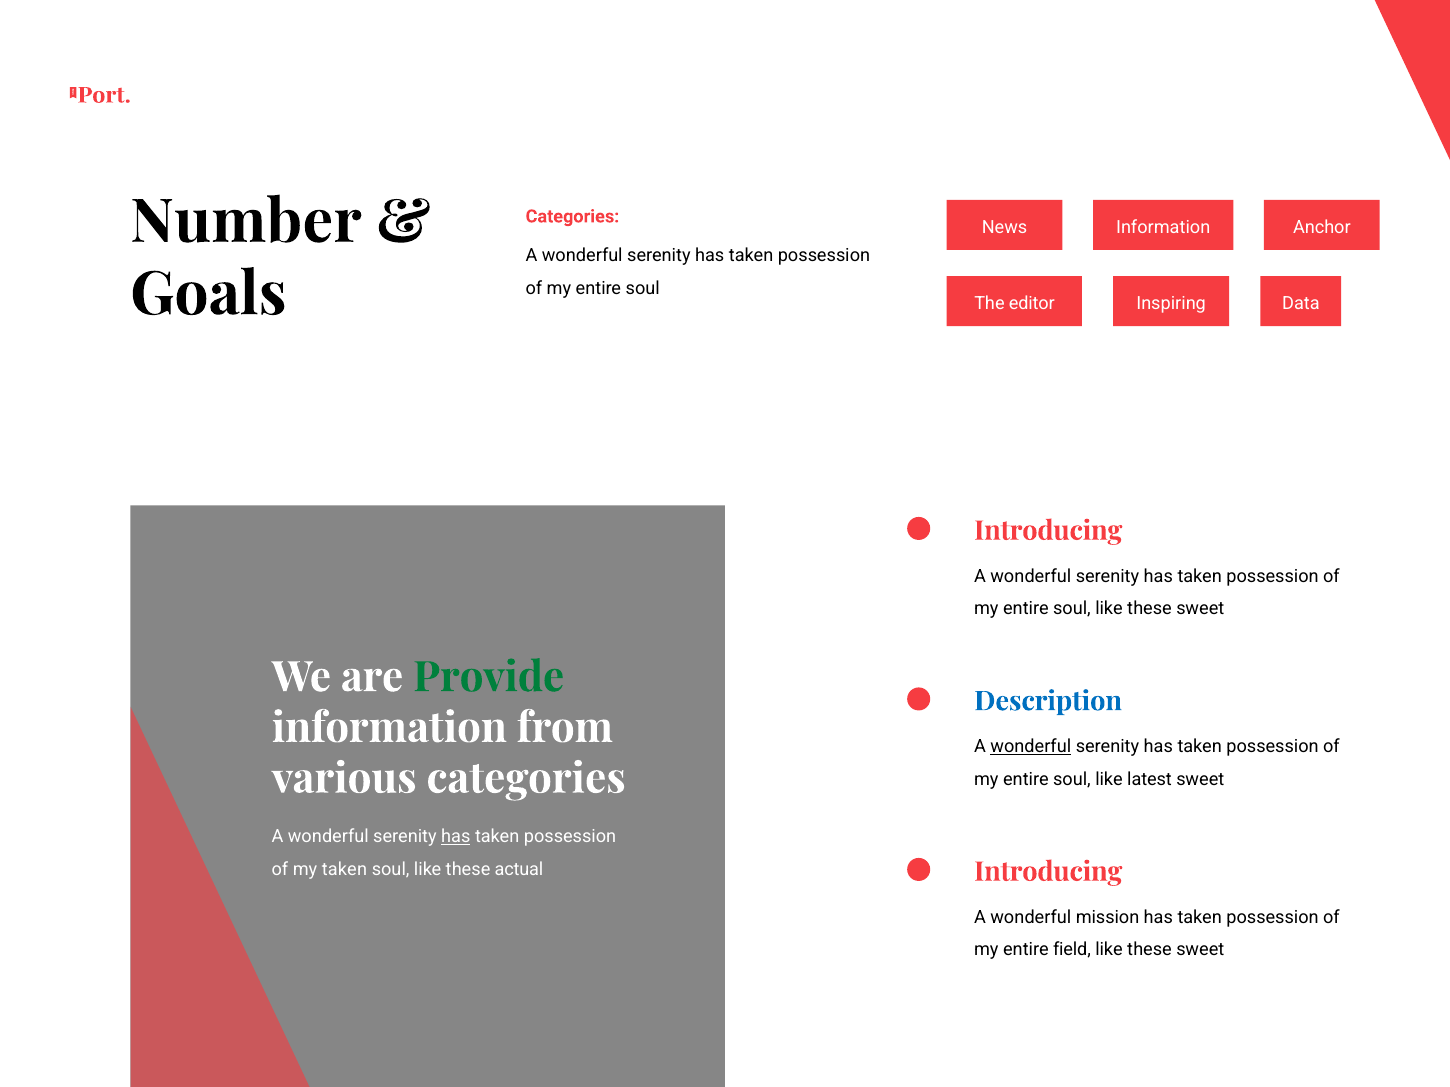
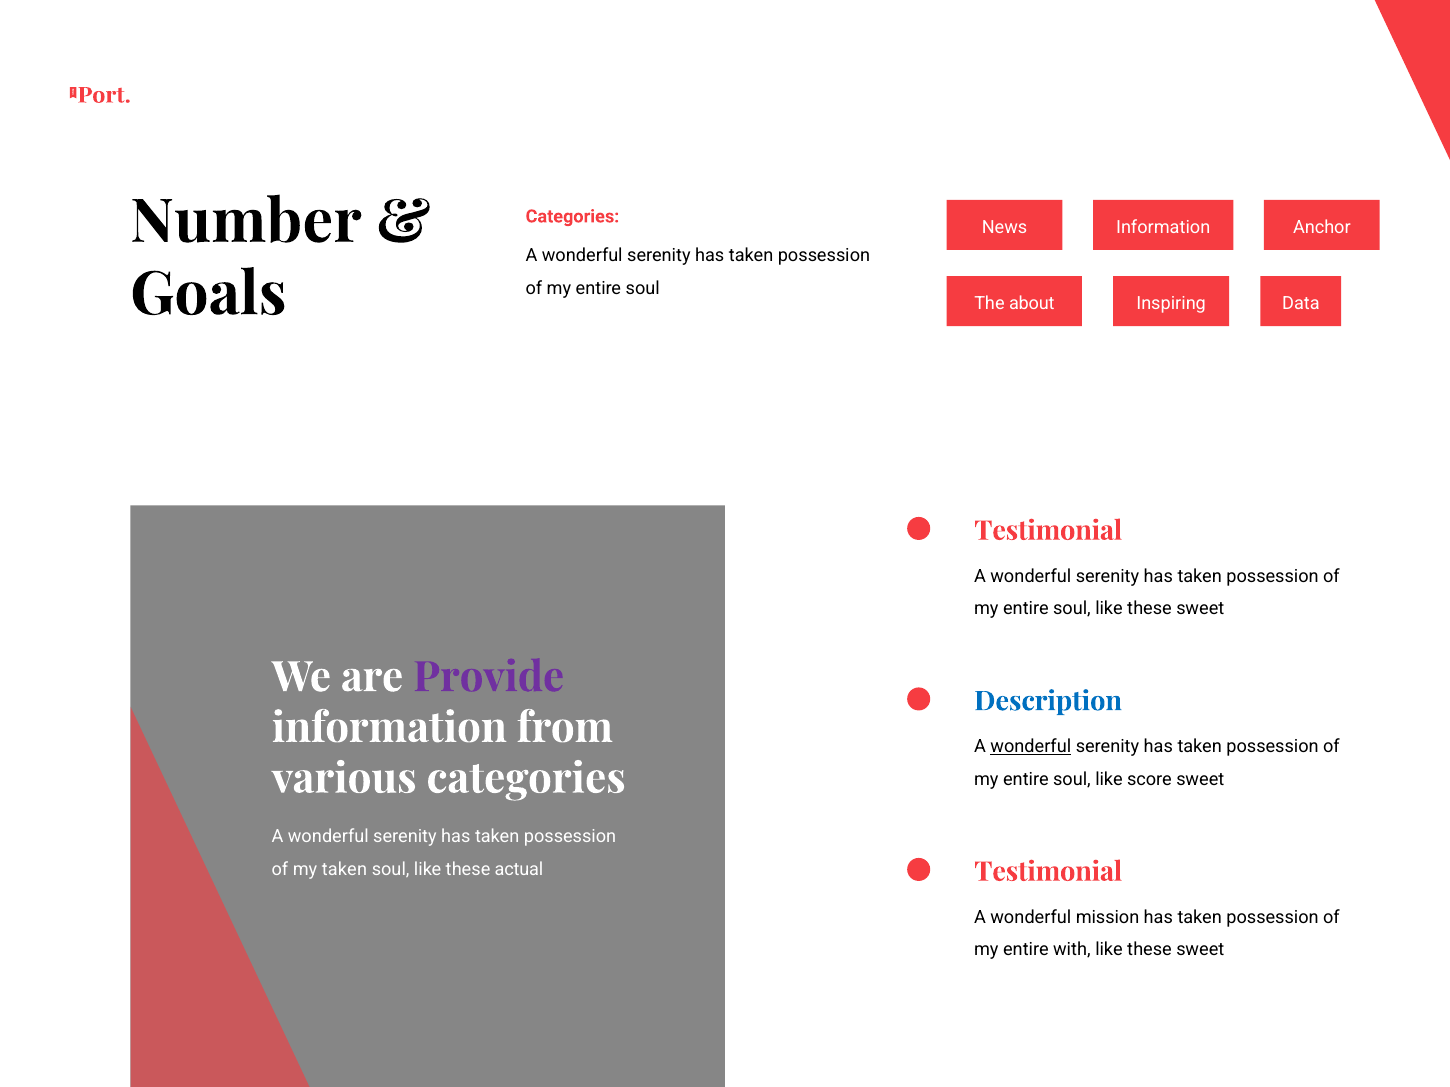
editor: editor -> about (1032, 304)
Introducing: Introducing -> Testimonial (1048, 531)
Provide colour: green -> purple (489, 678)
latest: latest -> score (1149, 780)
has underline: present -> none (456, 837)
Introducing: Introducing -> Testimonial (1048, 872)
field: field -> with (1072, 950)
